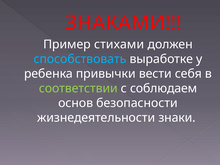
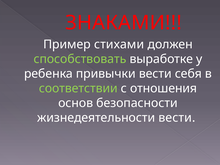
способствовать colour: light blue -> light green (80, 59)
соблюдаем: соблюдаем -> отношения (164, 88)
жизнедеятельности знаки: знаки -> вести (177, 118)
